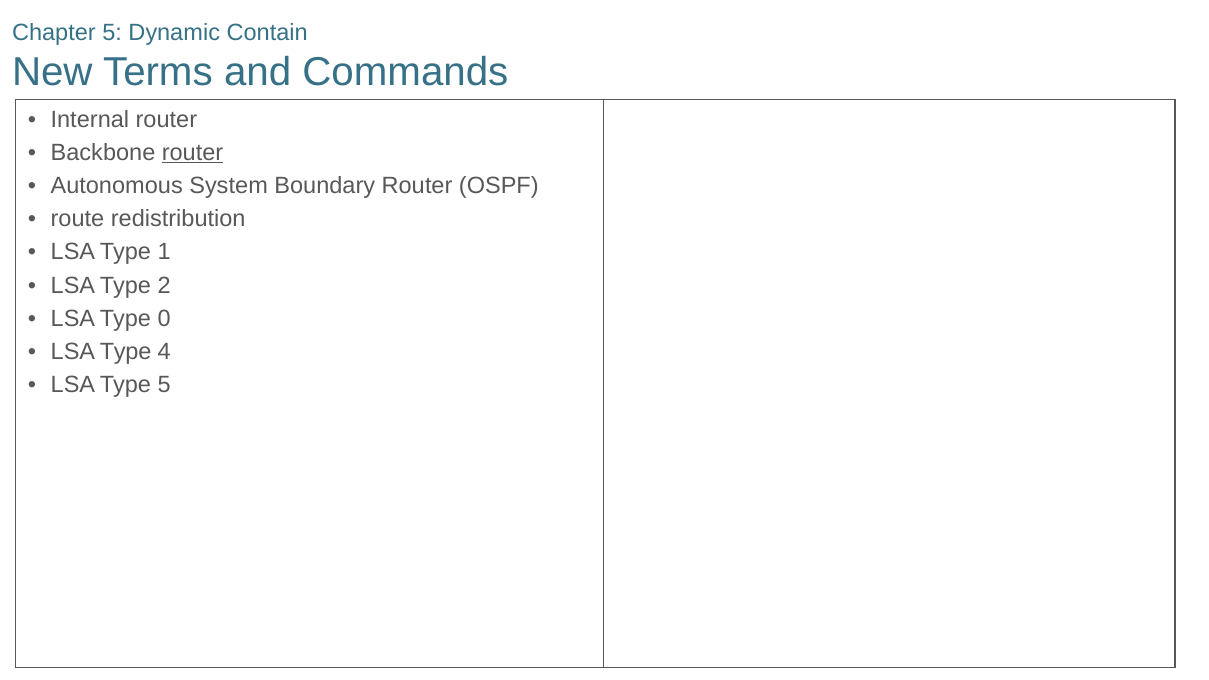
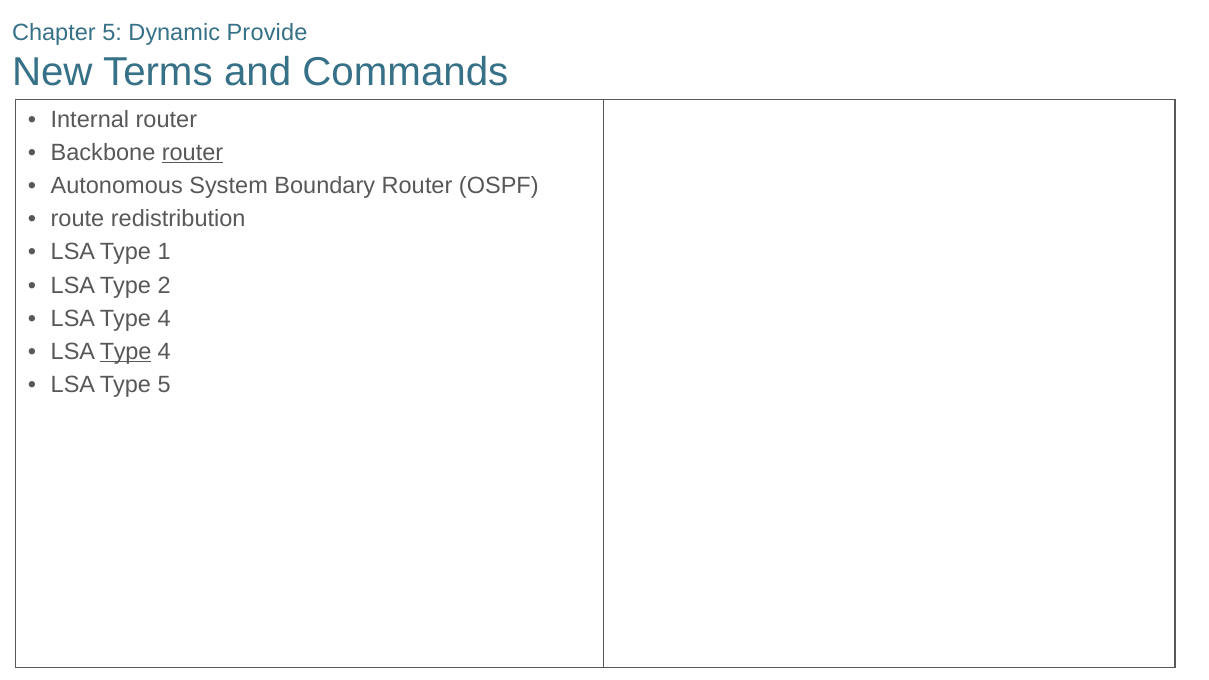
Contain: Contain -> Provide (267, 33)
0: 0 -> 4 (164, 318)
Type underline: none -> present (126, 352)
